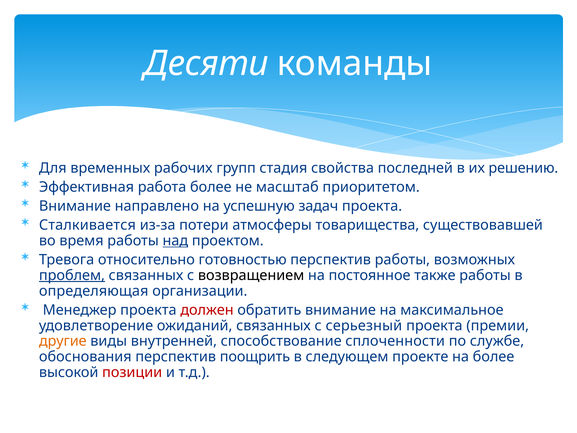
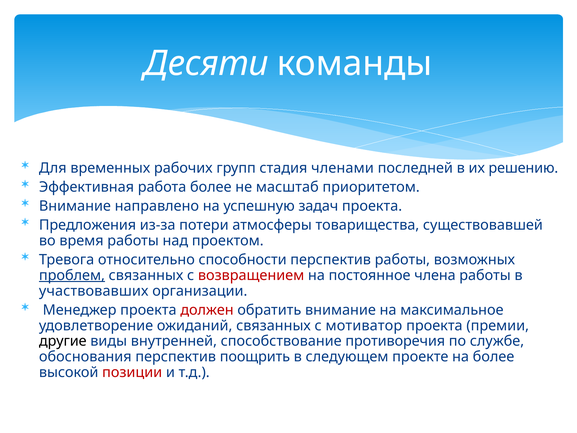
свойства: свойства -> членами (342, 168)
Сталкивается: Сталкивается -> Предложения (88, 225)
над underline: present -> none (175, 241)
готовностью: готовностью -> способности (243, 260)
возвращением colour: black -> red (251, 275)
также: также -> члена (435, 275)
определяющая: определяющая -> участвовавших (94, 291)
серьезный: серьезный -> мотиватор (364, 325)
другие colour: orange -> black (63, 341)
сплоченности: сплоченности -> противоречия (395, 341)
